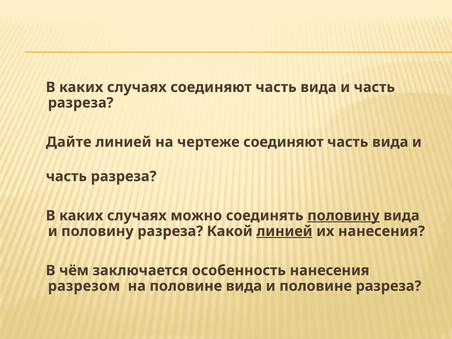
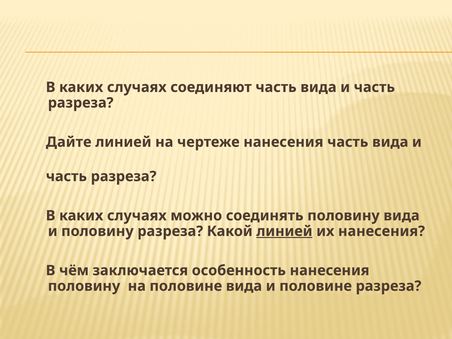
чертеже соединяют: соединяют -> нанесения (283, 142)
половину underline: present -> none (343, 216)
разрезом: разрезом -> половину (84, 286)
